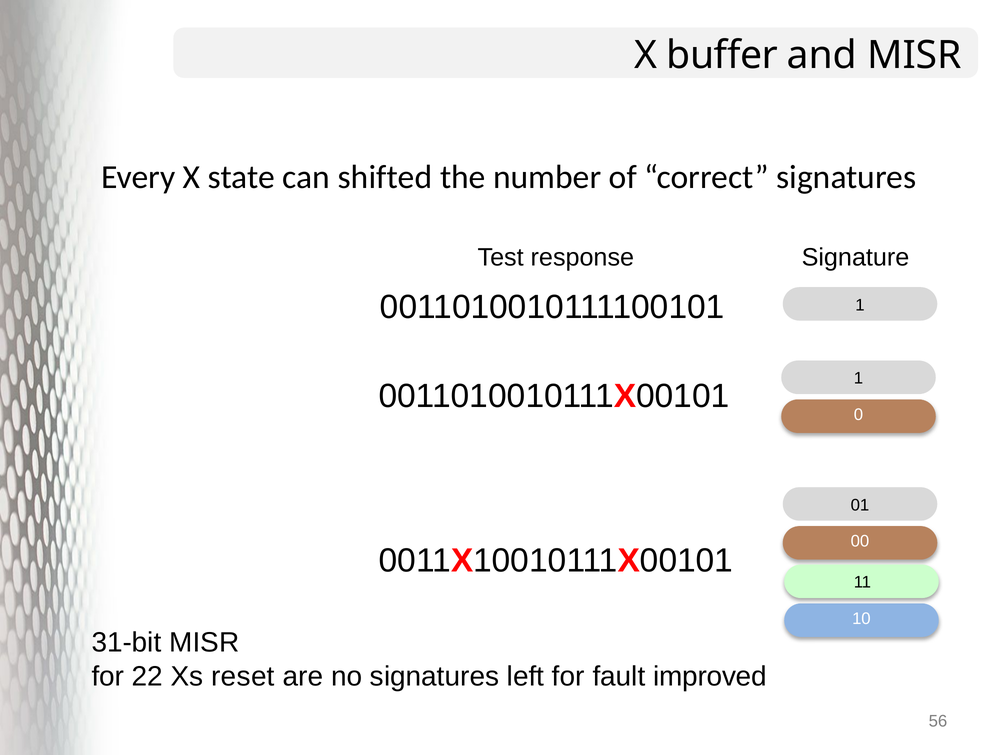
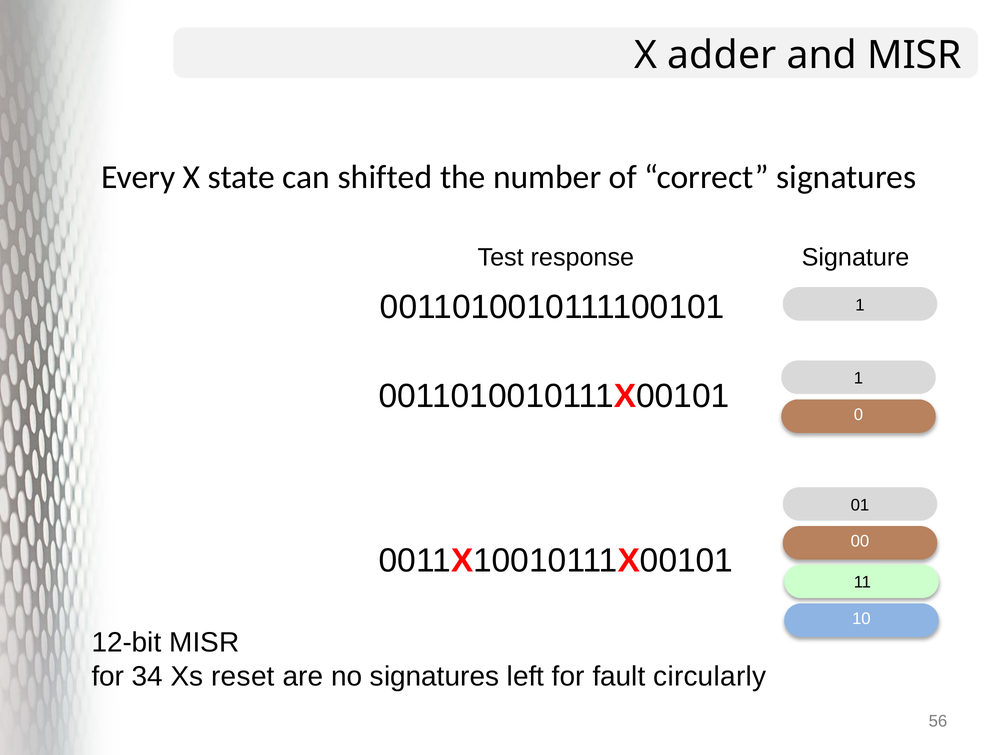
buffer: buffer -> adder (722, 55)
31-bit: 31-bit -> 12-bit (126, 643)
22: 22 -> 34 (147, 677)
improved: improved -> circularly (710, 677)
